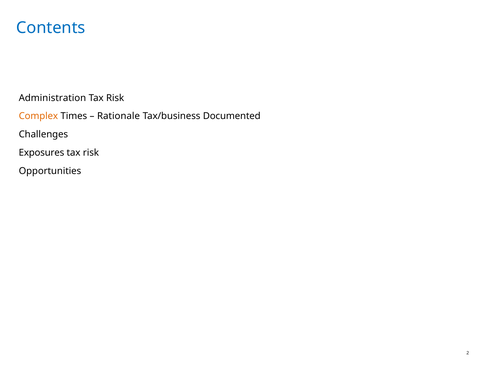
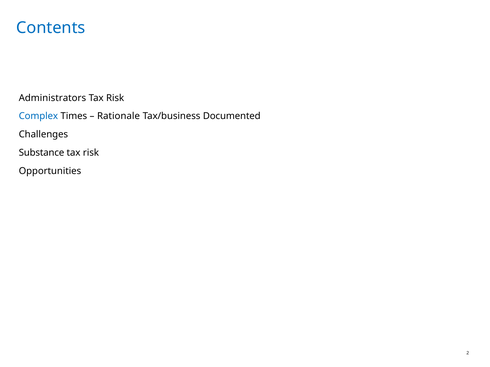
Administration: Administration -> Administrators (52, 98)
Complex colour: orange -> blue (38, 116)
Exposures: Exposures -> Substance (41, 153)
